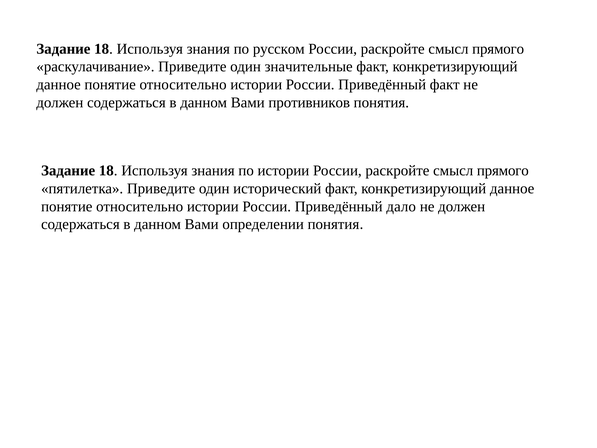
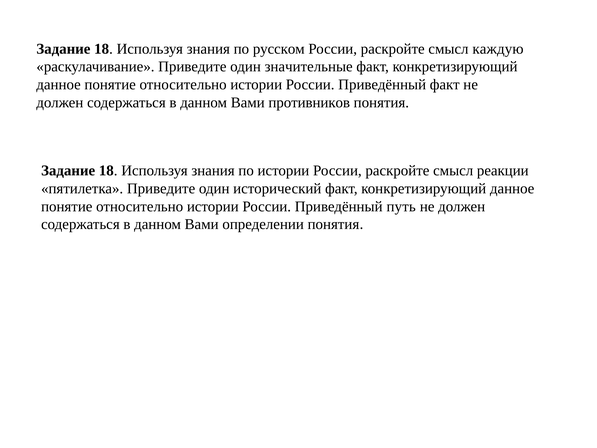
прямого: прямого -> каждую (498, 49)
прямого: прямого -> реакции (503, 170)
дало: дало -> путь (401, 206)
